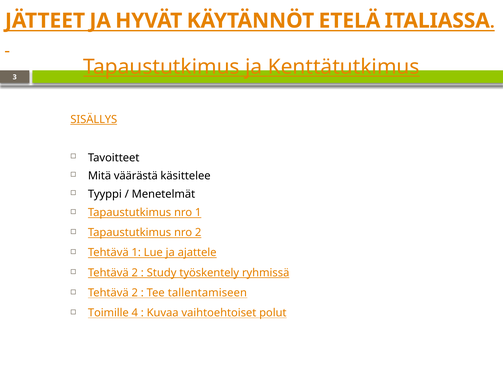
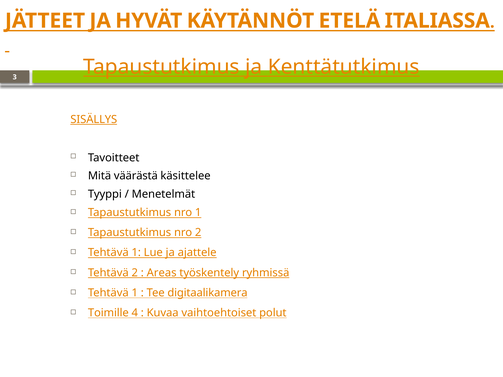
Study: Study -> Areas (162, 273)
2: 2 -> 1 (135, 293)
tallentamiseen: tallentamiseen -> digitaalikamera (207, 293)
